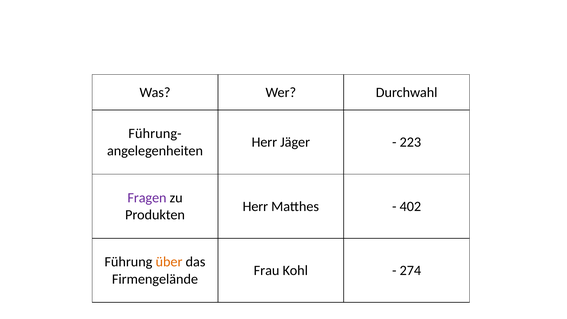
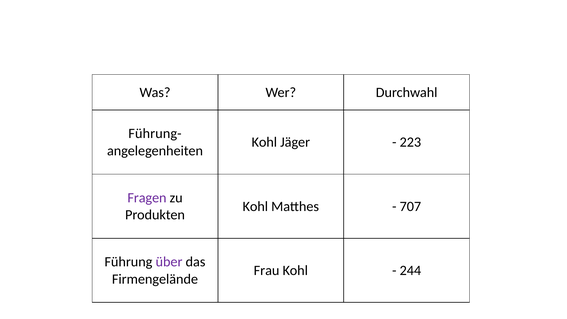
Herr: Herr -> Kohl (264, 142)
Herr: Herr -> Kohl (255, 206)
402: 402 -> 707 (410, 206)
über colour: orange -> purple (169, 262)
274: 274 -> 244 (410, 270)
